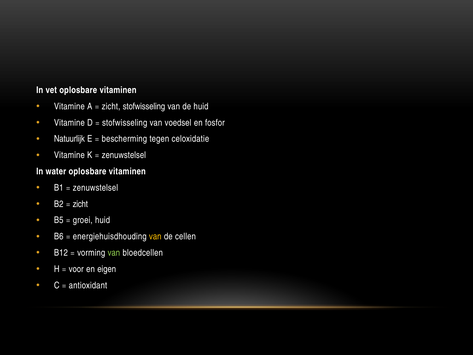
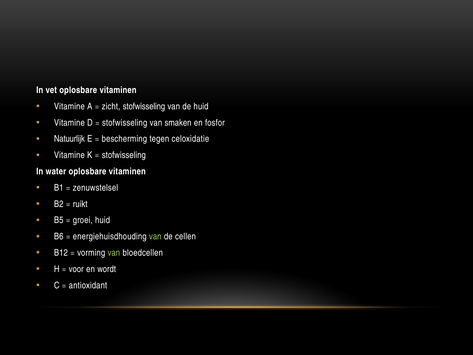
voedsel: voedsel -> smaken (178, 123)
zenuwstelsel: zenuwstelsel -> stofwisseling (124, 155)
zicht: zicht -> ruikt (80, 204)
van colour: yellow -> light green (155, 236)
eigen: eigen -> wordt (107, 269)
